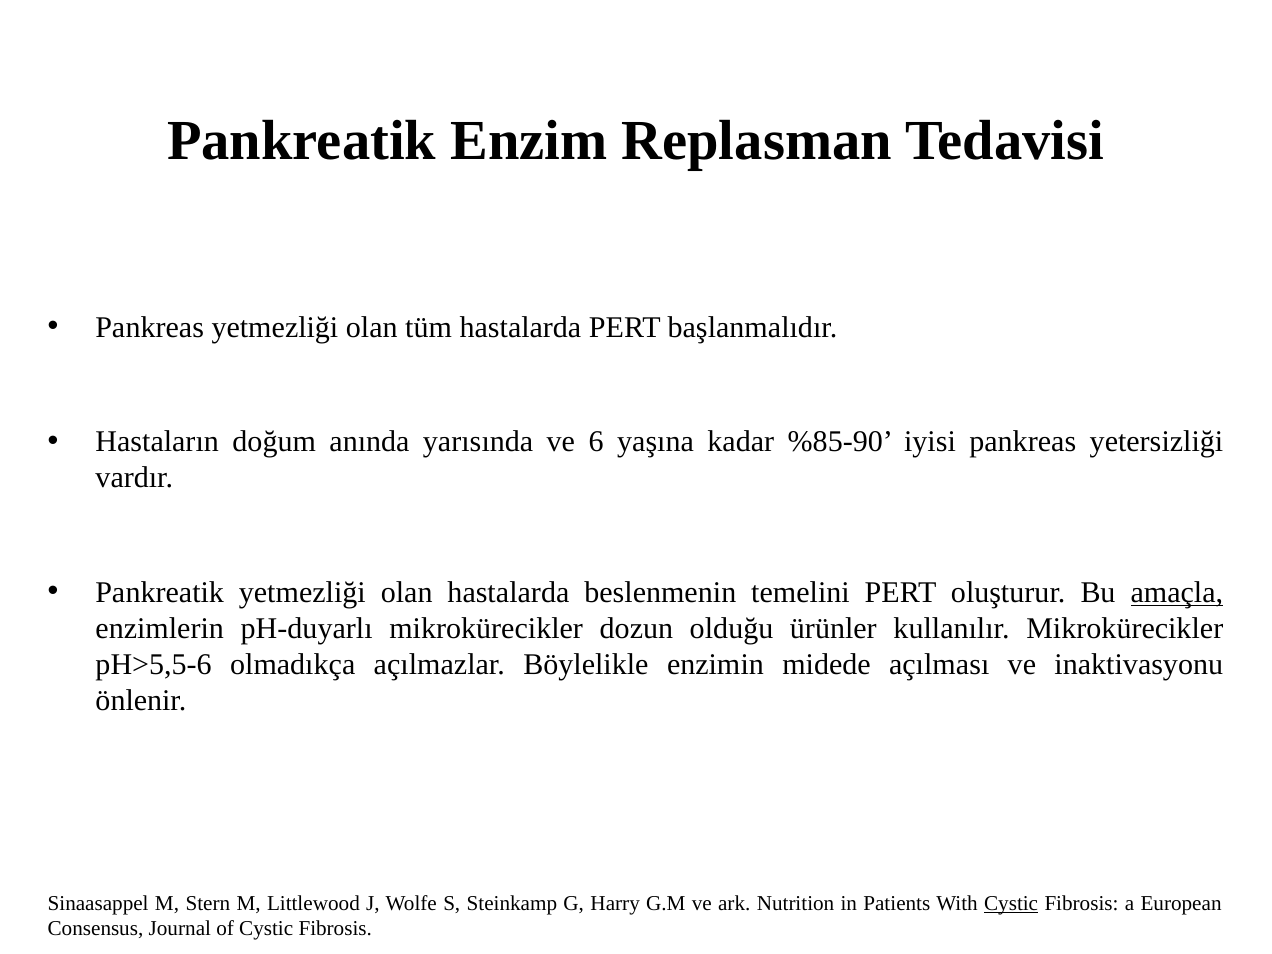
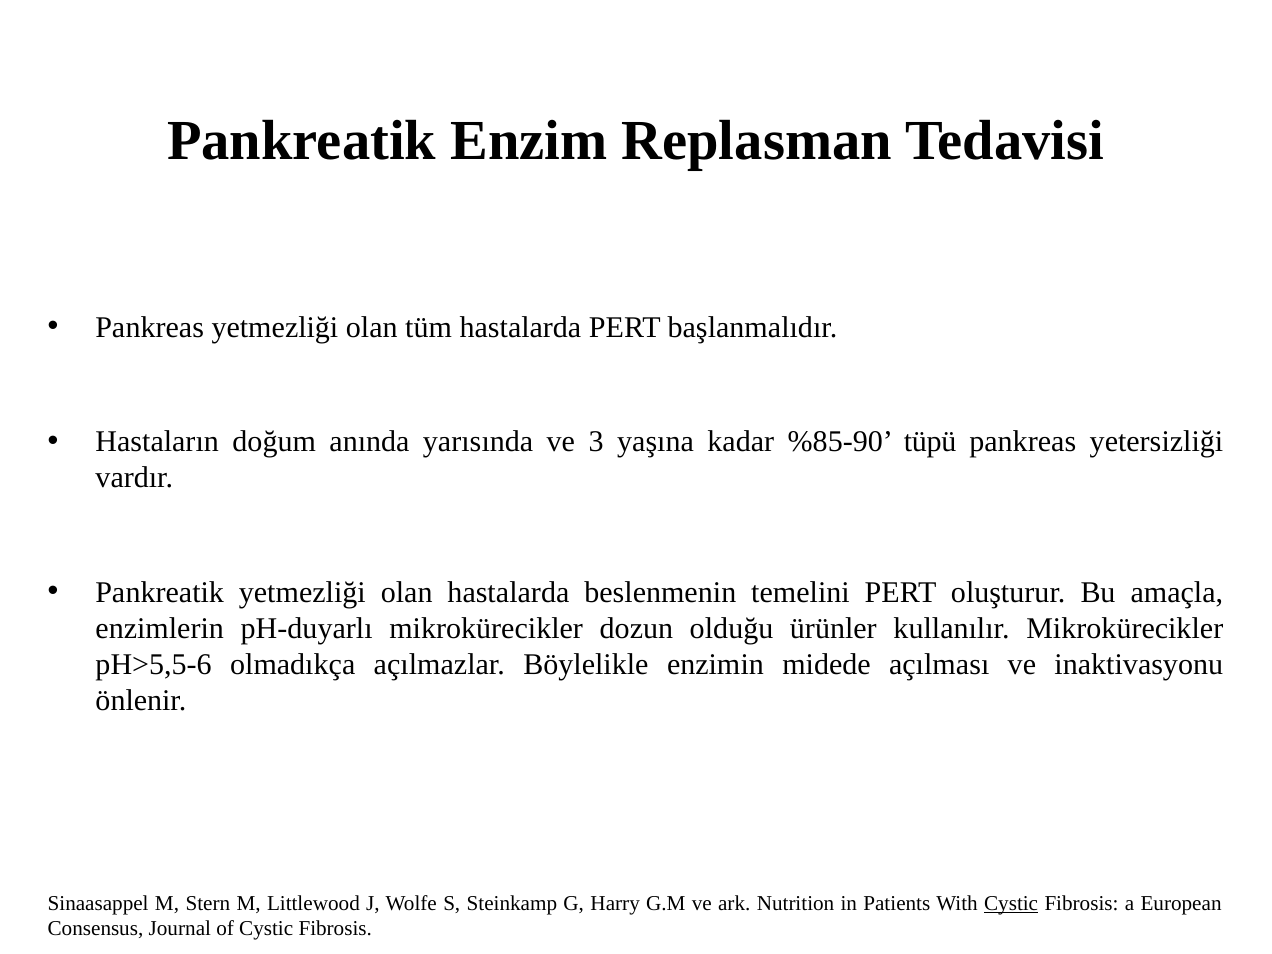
6: 6 -> 3 (596, 442)
iyisi: iyisi -> tüpü (930, 442)
amaçla underline: present -> none (1177, 592)
